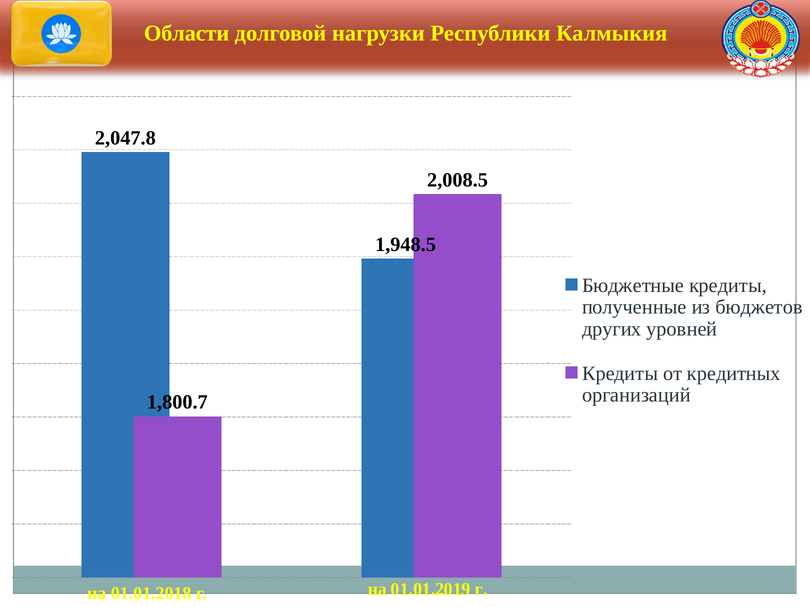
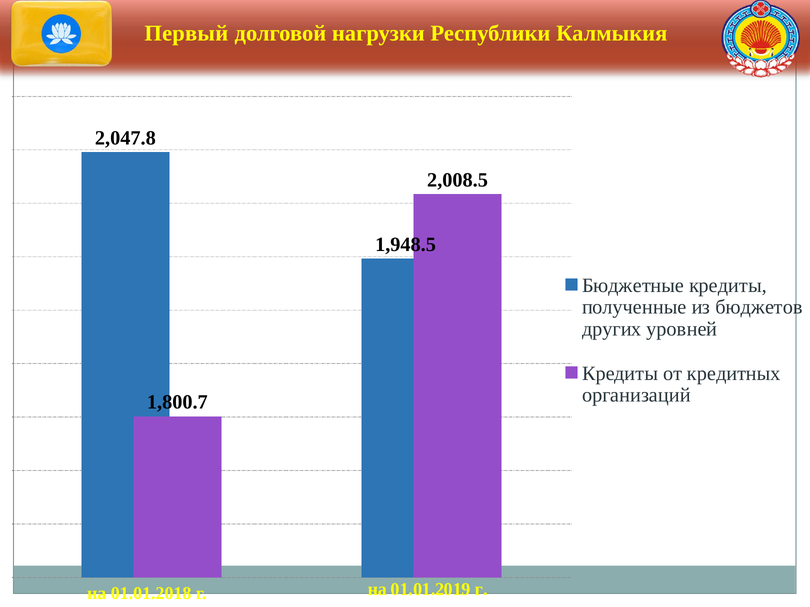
Области: Области -> Первый (186, 33)
